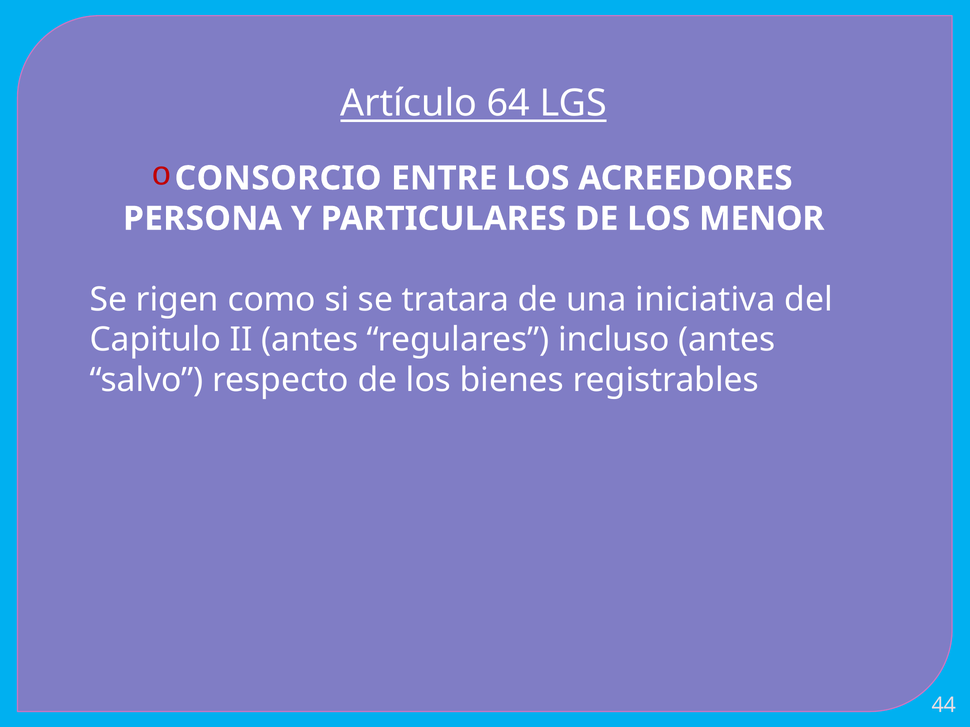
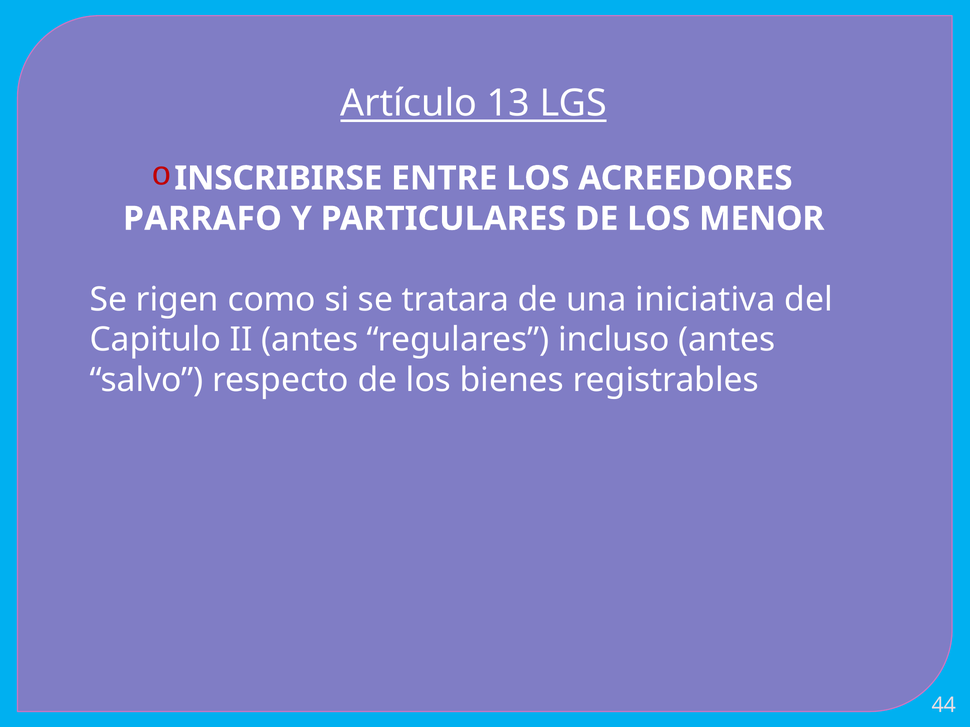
64: 64 -> 13 (508, 104)
CONSORCIO: CONSORCIO -> INSCRIBIRSE (278, 178)
PERSONA: PERSONA -> PARRAFO (202, 219)
